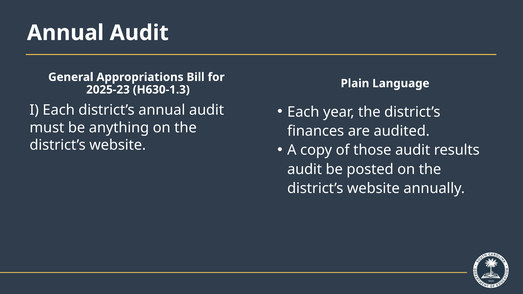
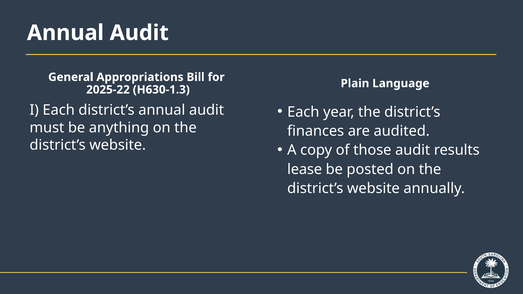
2025-23: 2025-23 -> 2025-22 (108, 90)
audit: audit -> lease (305, 169)
